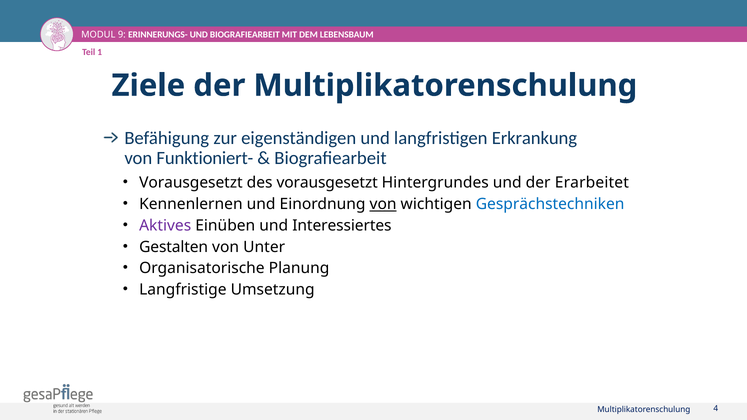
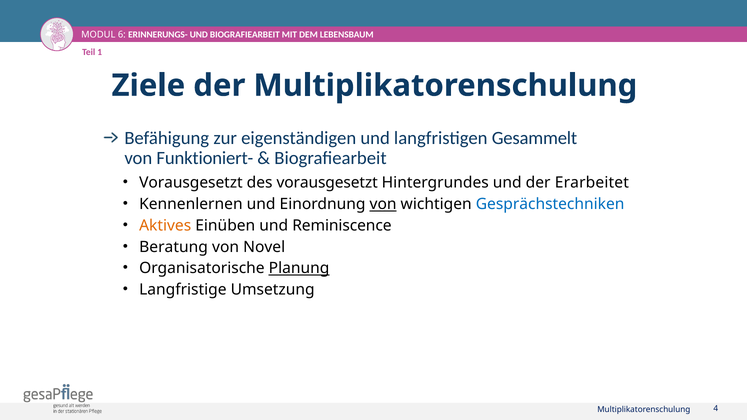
9: 9 -> 6 (122, 35)
Erkrankung: Erkrankung -> Gesammelt (534, 138)
Aktives colour: purple -> orange (165, 226)
Interessiertes: Interessiertes -> Reminiscence (342, 226)
Gestalten: Gestalten -> Beratung (174, 247)
Unter: Unter -> Novel (264, 247)
Planung underline: none -> present (299, 268)
